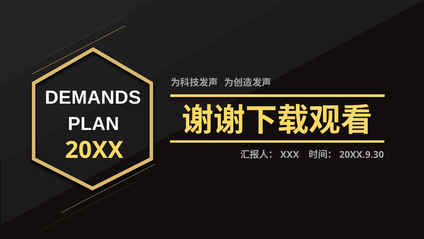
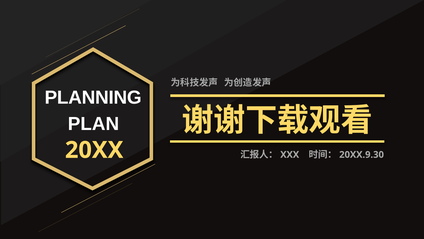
DEMANDS: DEMANDS -> PLANNING (93, 97)
